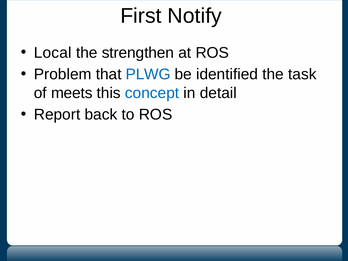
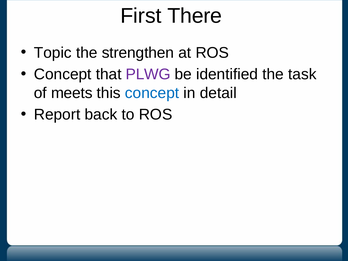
Notify: Notify -> There (195, 16)
Local: Local -> Topic (53, 53)
Problem: Problem -> Concept (63, 74)
PLWG colour: blue -> purple (148, 74)
